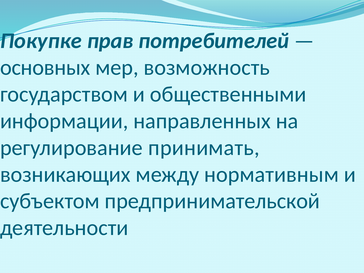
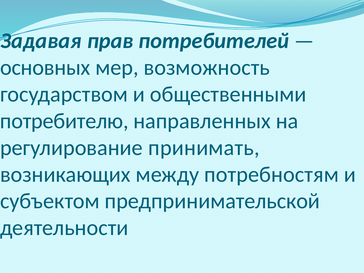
Покупке: Покупке -> Задавая (41, 41)
информации: информации -> потребителю (64, 121)
нормативным: нормативным -> потребностям (271, 174)
